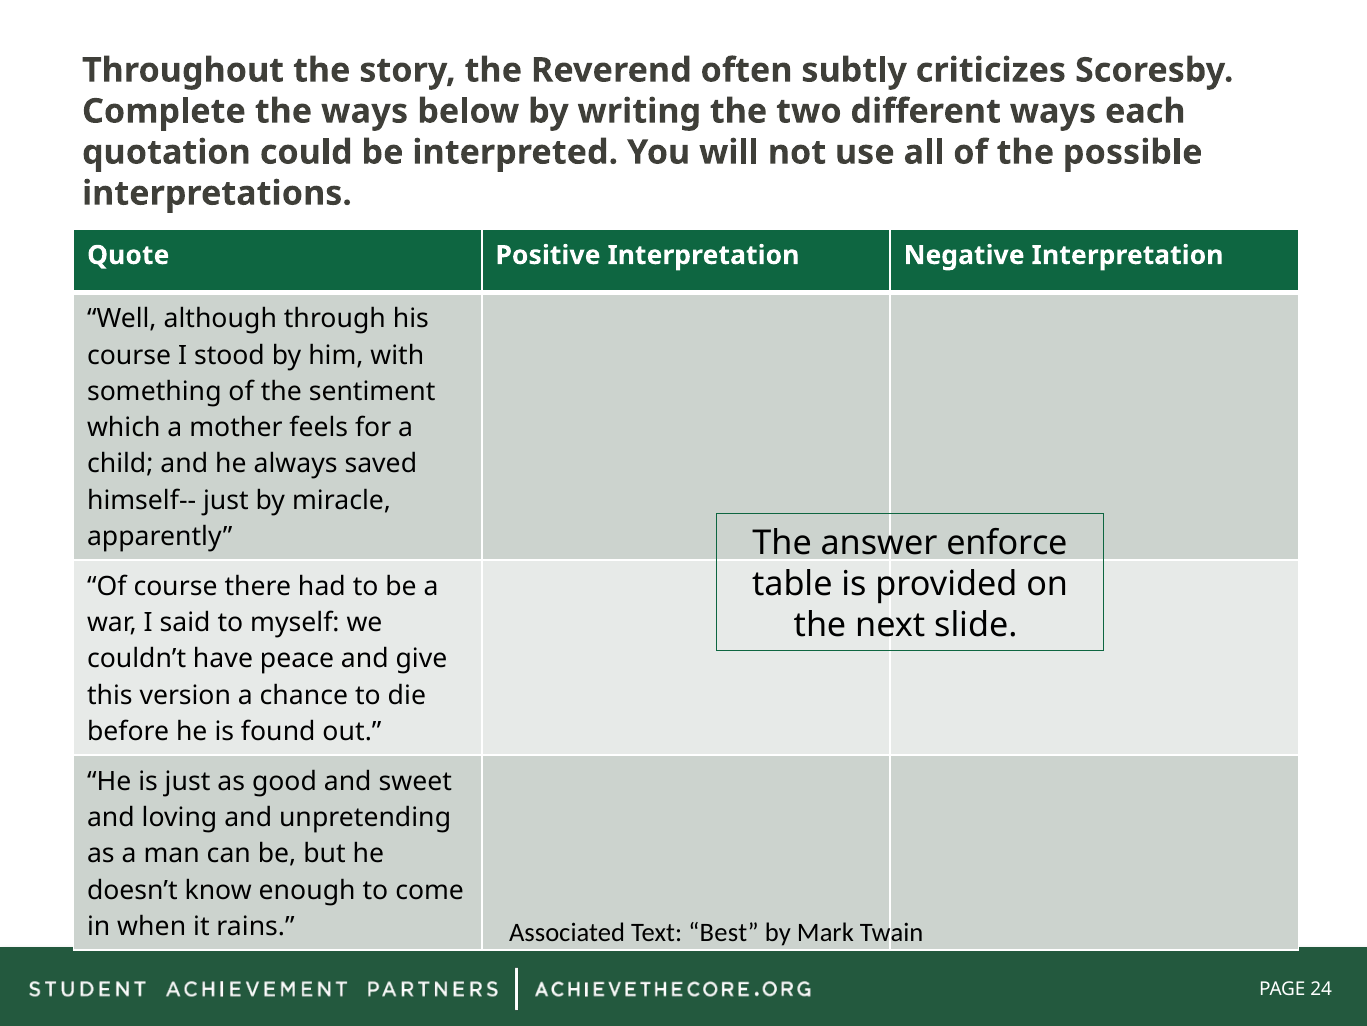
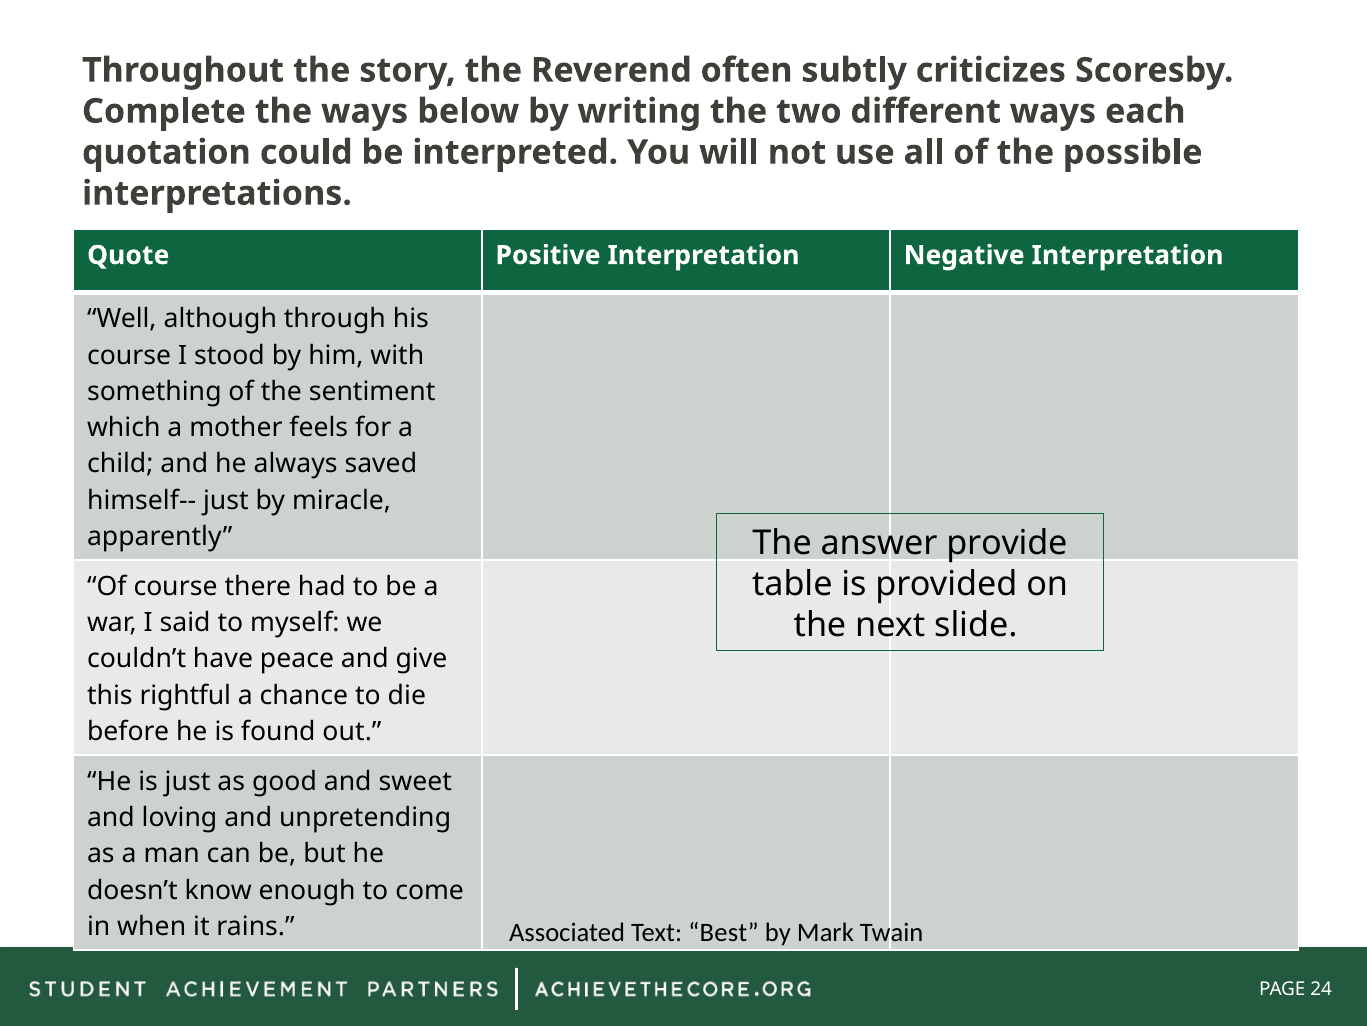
enforce: enforce -> provide (1007, 543)
version: version -> rightful (185, 695)
